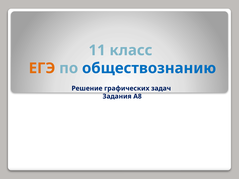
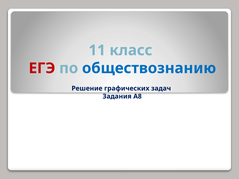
ЕГЭ colour: orange -> red (42, 68)
